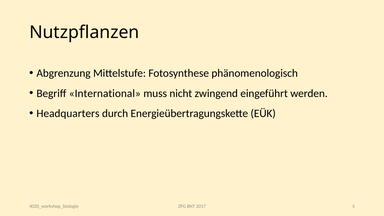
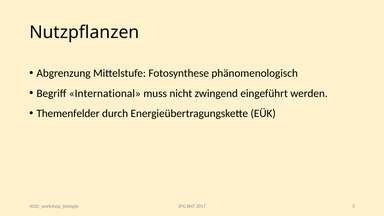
Headquarters: Headquarters -> Themenfelder (68, 114)
